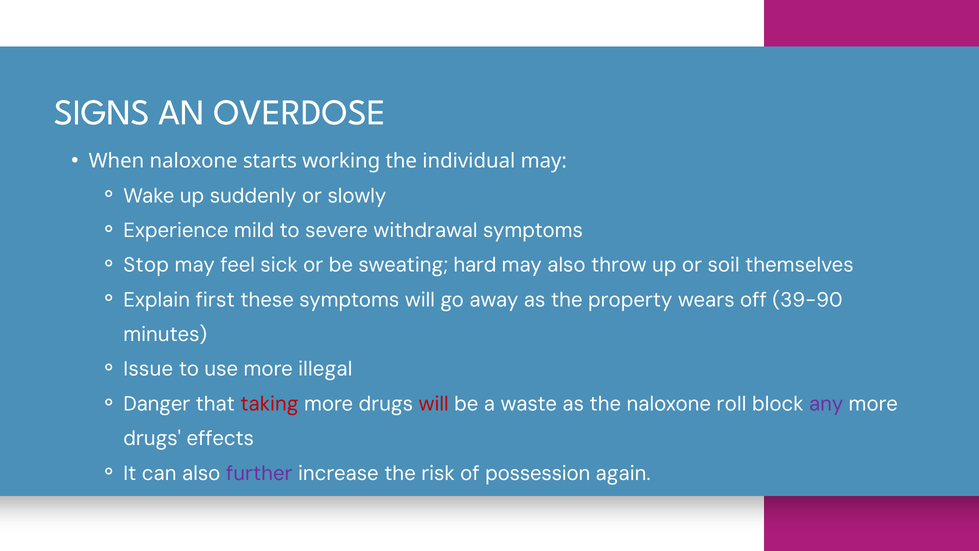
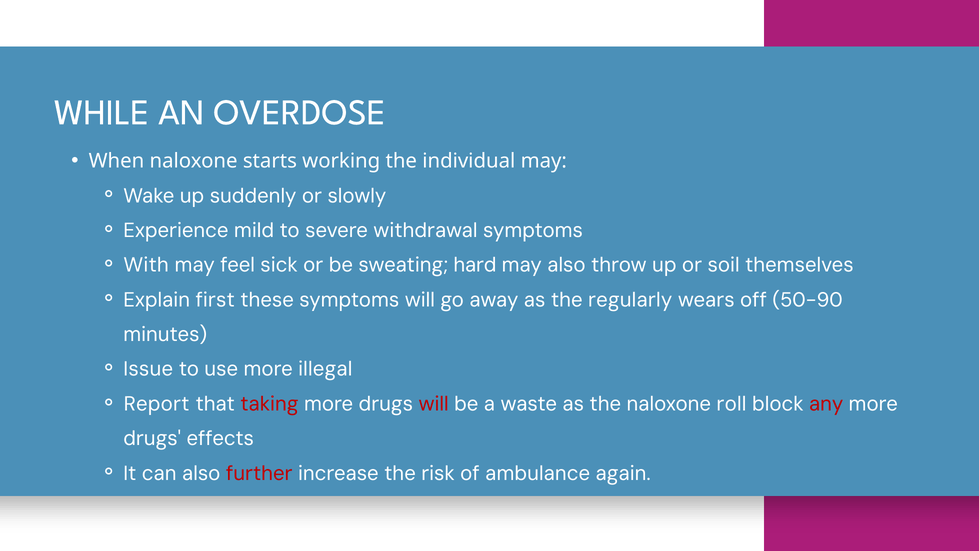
SIGNS: SIGNS -> WHILE (102, 112)
Stop: Stop -> With (146, 265)
property: property -> regularly (630, 300)
39-90: 39-90 -> 50-90 (808, 300)
Danger: Danger -> Report (157, 404)
any colour: purple -> red (826, 404)
further colour: purple -> red (259, 473)
possession: possession -> ambulance (538, 473)
